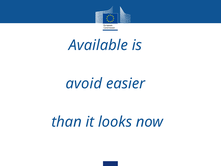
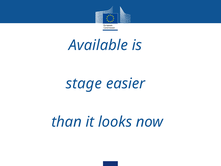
avoid: avoid -> stage (84, 83)
